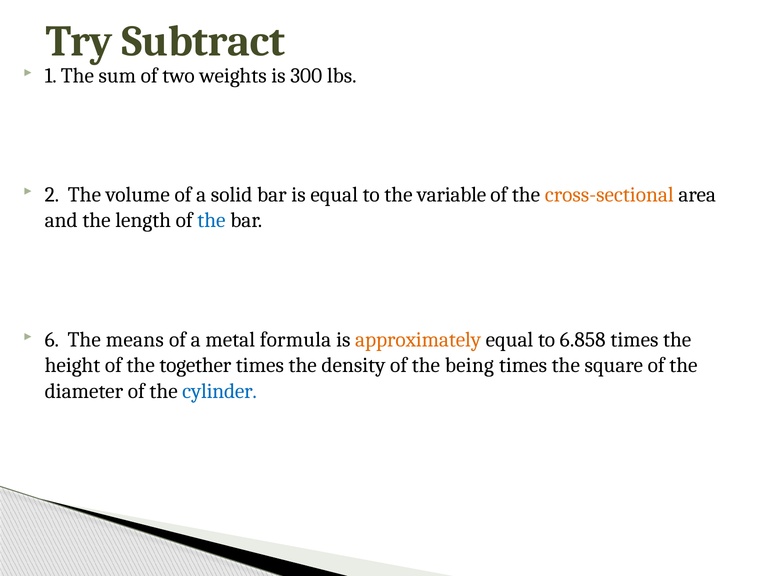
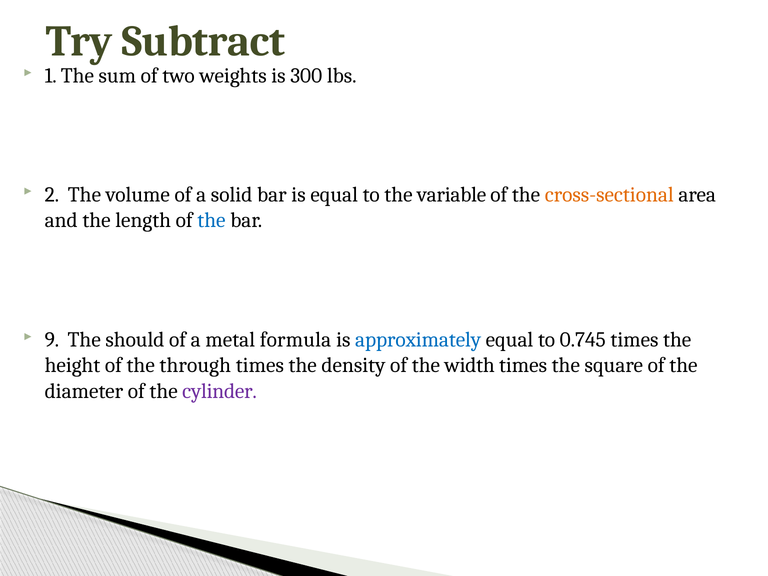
6: 6 -> 9 (52, 340)
means: means -> should (135, 340)
approximately colour: orange -> blue (418, 340)
6.858: 6.858 -> 0.745 (583, 340)
together: together -> through (195, 365)
being: being -> width (470, 365)
cylinder colour: blue -> purple (220, 391)
